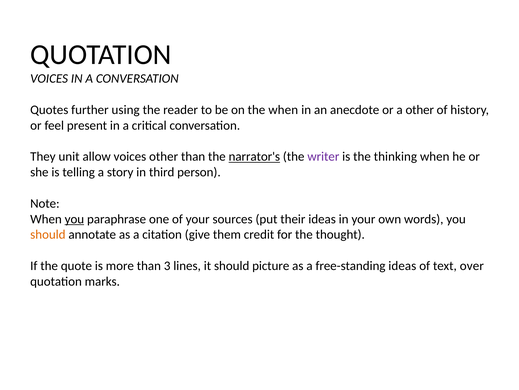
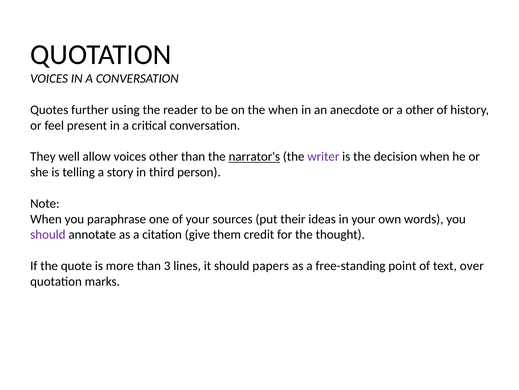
unit: unit -> well (69, 156)
thinking: thinking -> decision (395, 156)
you underline: present -> none (74, 219)
should colour: orange -> purple (48, 234)
picture: picture -> papers (271, 265)
free-standing ideas: ideas -> point (402, 265)
